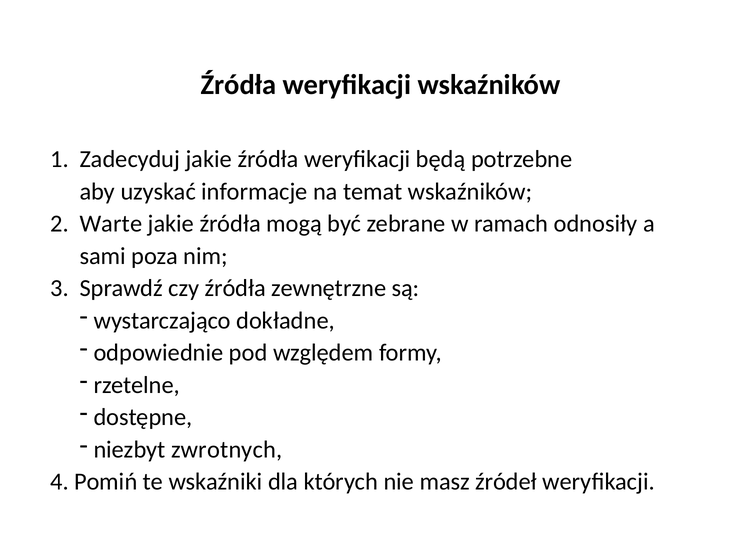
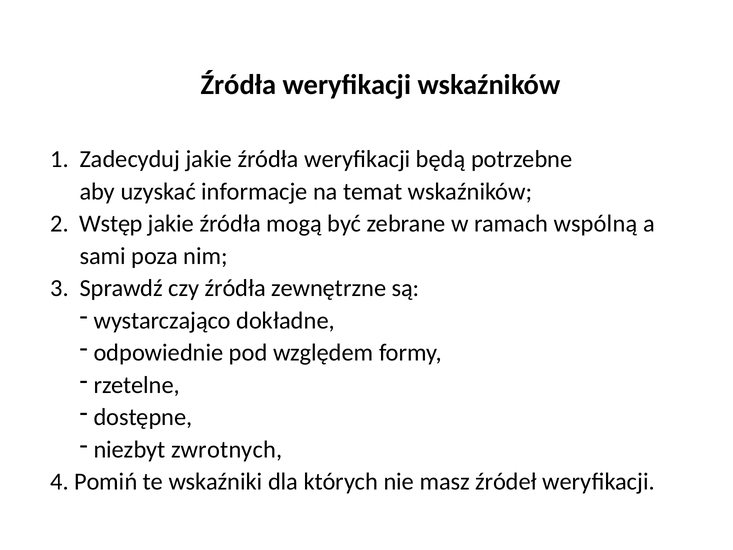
Warte: Warte -> Wstęp (111, 224)
odnosiły: odnosiły -> wspólną (596, 224)
